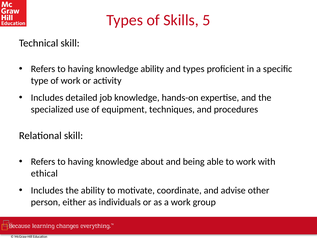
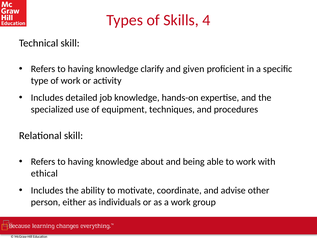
5: 5 -> 4 (206, 20)
knowledge ability: ability -> clarify (152, 69)
and types: types -> given (194, 69)
